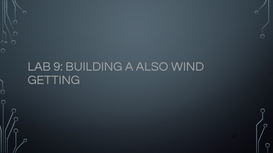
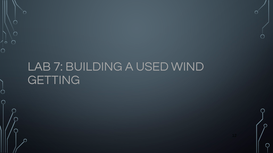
9: 9 -> 7 (58, 67)
ALSO: ALSO -> USED (152, 67)
